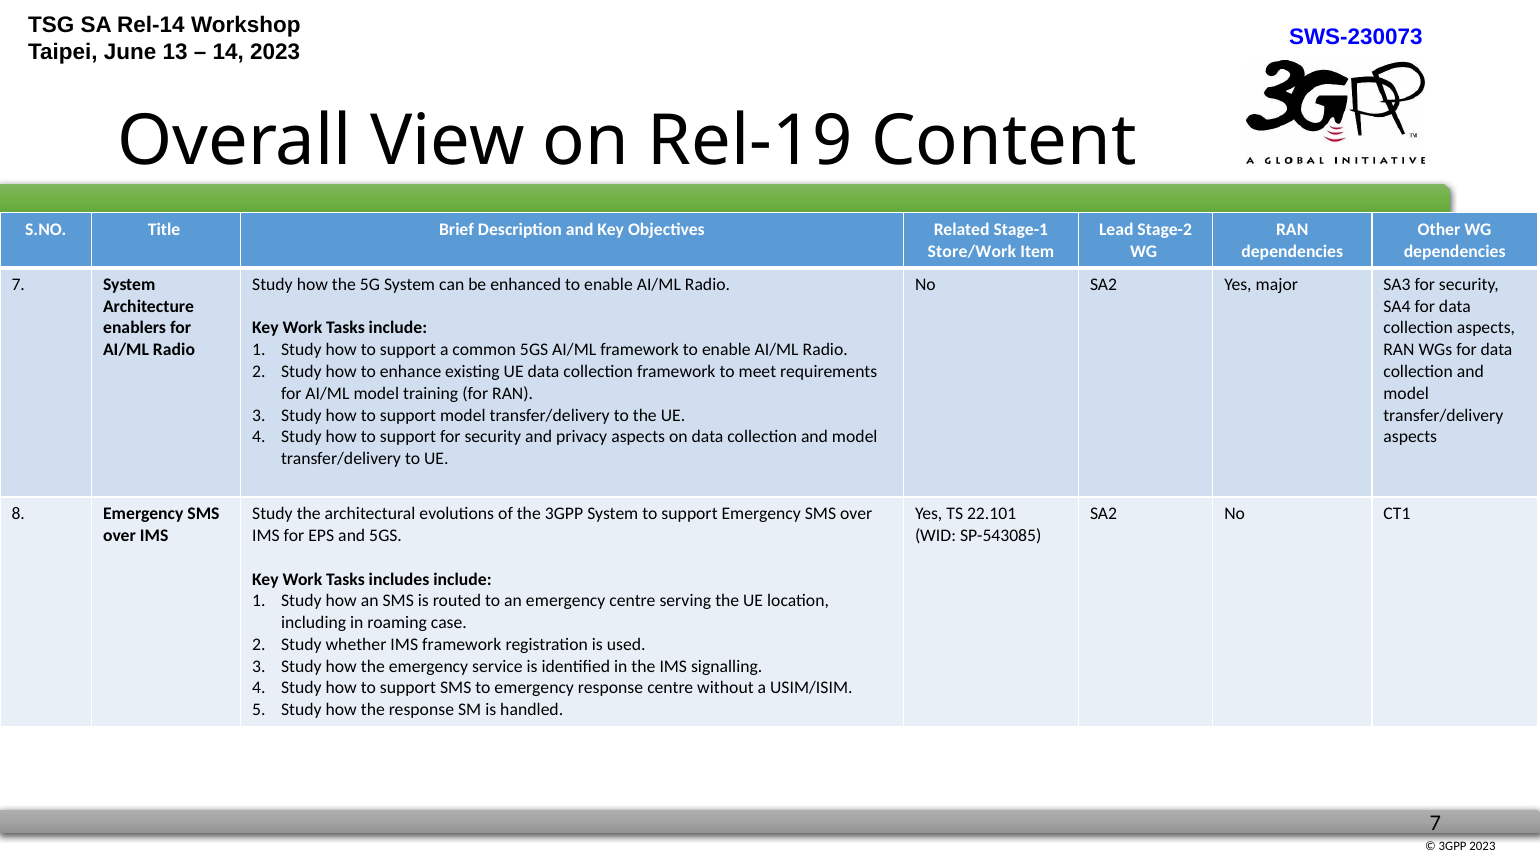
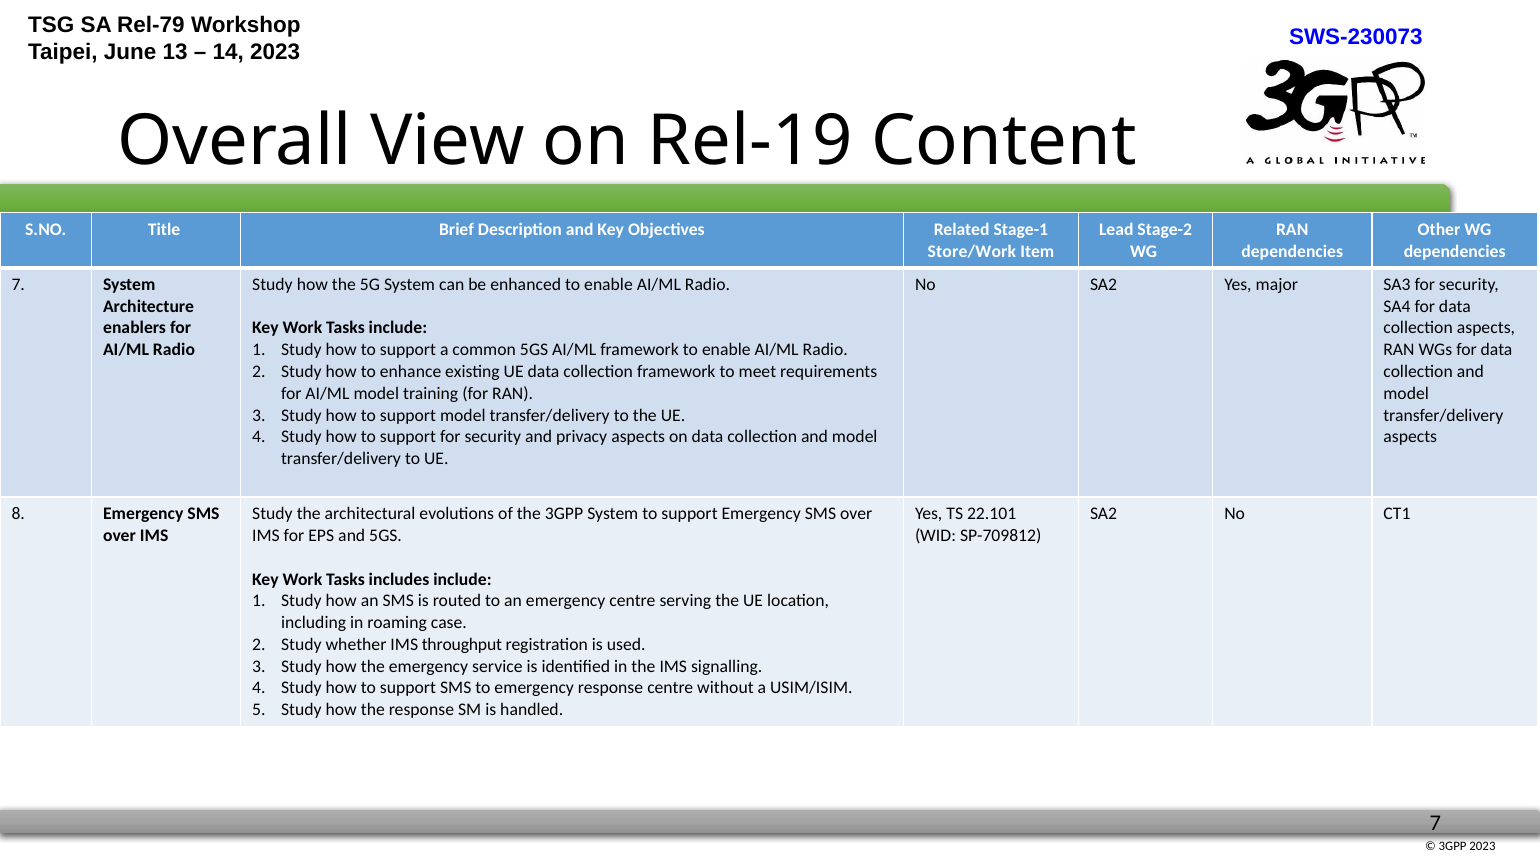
Rel-14: Rel-14 -> Rel-79 (151, 25)
SP-543085: SP-543085 -> SP-709812 (1001, 536)
IMS framework: framework -> throughput (462, 645)
